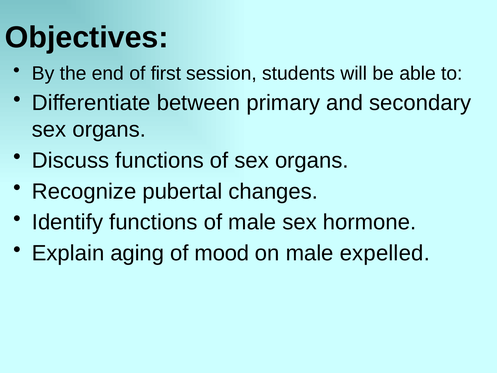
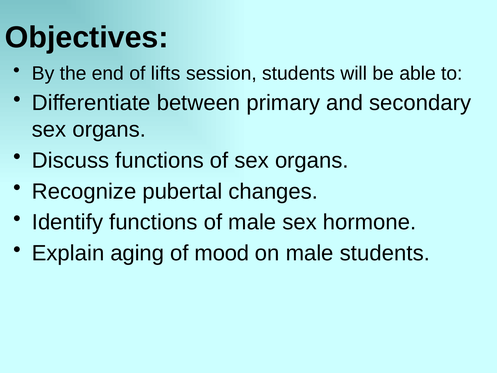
first: first -> lifts (166, 73)
male expelled: expelled -> students (385, 253)
